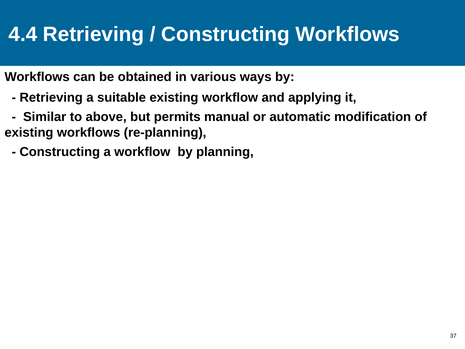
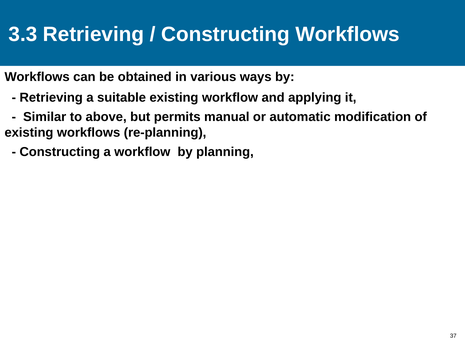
4.4: 4.4 -> 3.3 (23, 34)
